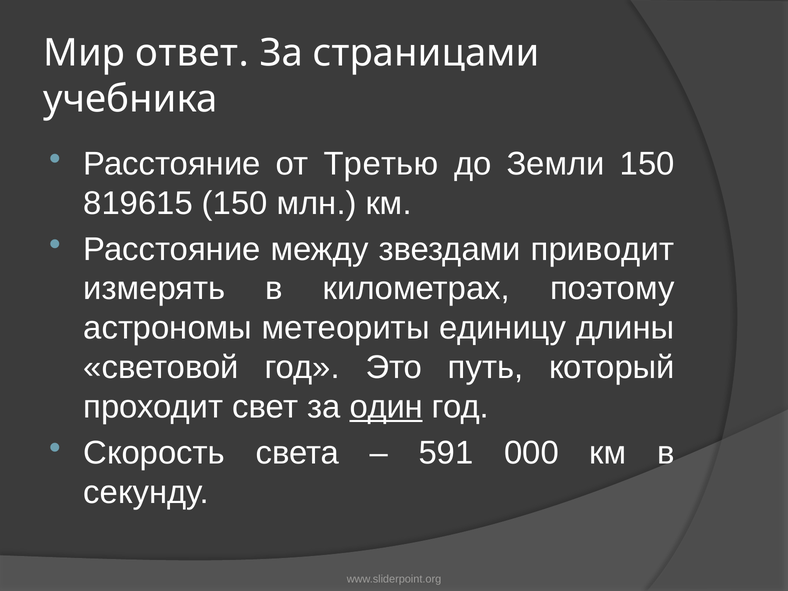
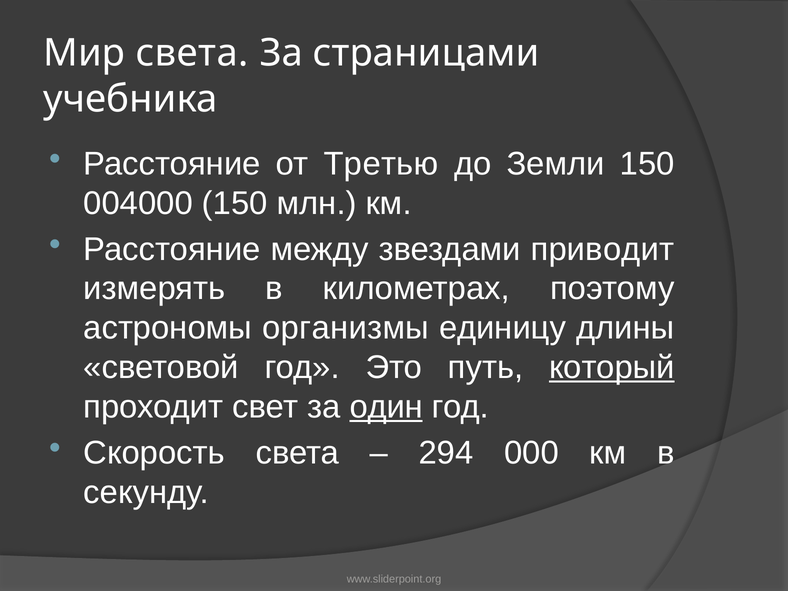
Мир ответ: ответ -> света (192, 53)
819615: 819615 -> 004000 (138, 203)
метеориты: метеориты -> организмы (346, 328)
который underline: none -> present (612, 367)
591: 591 -> 294 (446, 453)
